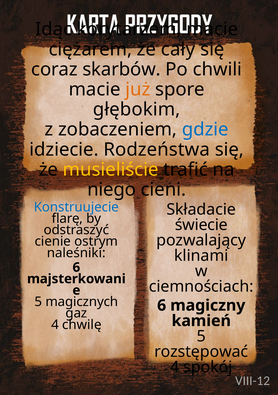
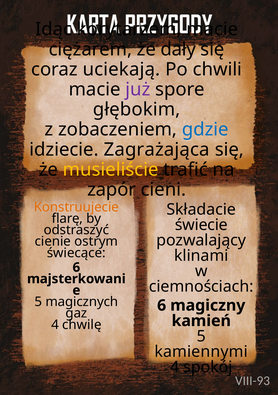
cały: cały -> dały (178, 49)
skarbów: skarbów -> uciekają (121, 69)
już colour: orange -> purple (138, 89)
Rodzeństwa: Rodzeństwa -> Zagrażająca (157, 149)
niego: niego -> zapór (112, 190)
Konstruujecie colour: blue -> orange (76, 207)
naleśniki: naleśniki -> świecące (76, 253)
rozstępować: rozstępować -> kamiennymi (201, 352)
VIII-12: VIII-12 -> VIII-93 (253, 381)
